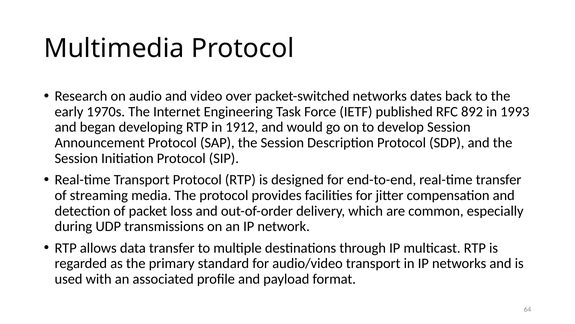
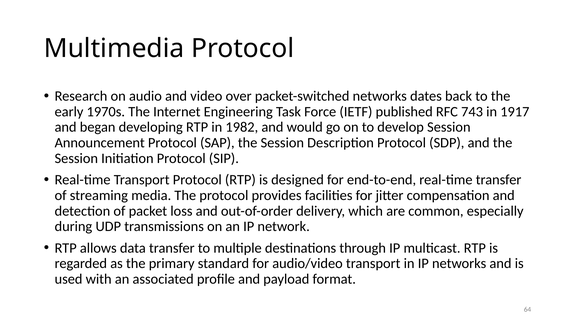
892: 892 -> 743 (472, 111)
1993: 1993 -> 1917 (515, 111)
1912: 1912 -> 1982 (242, 127)
